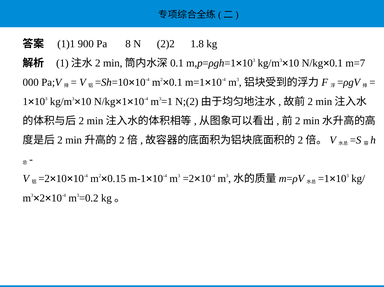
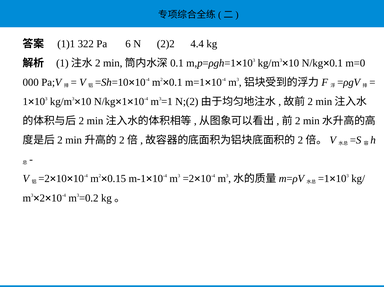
900: 900 -> 322 (86, 44)
8: 8 -> 6 (128, 44)
1.8: 1.8 -> 4.4 (197, 44)
m=7: m=7 -> m=0 (355, 63)
